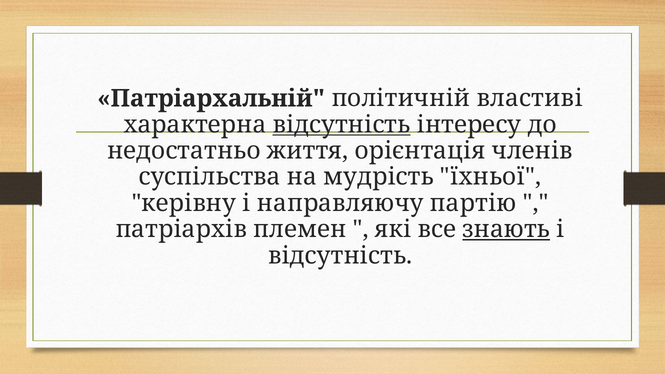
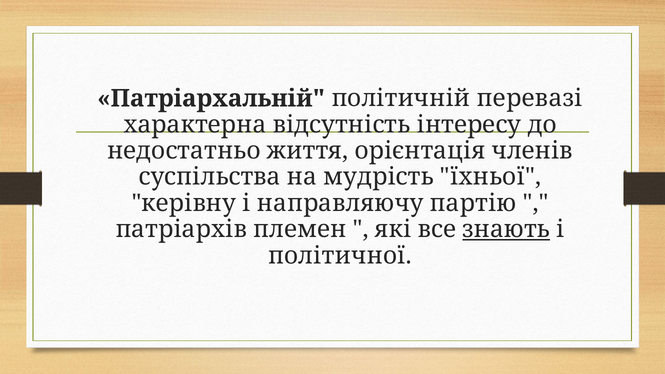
властиві: властиві -> перевазі (530, 98)
відсутність underline: present -> none (342, 125)
відсутність: відсутність -> політичної (340, 256)
